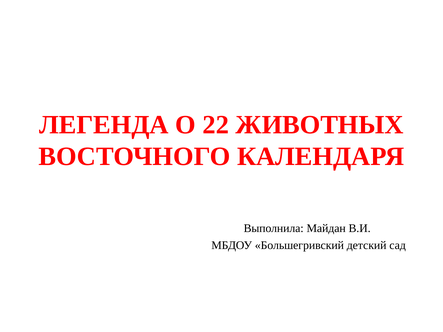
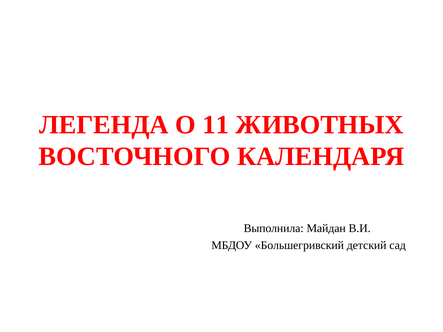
22: 22 -> 11 (216, 125)
